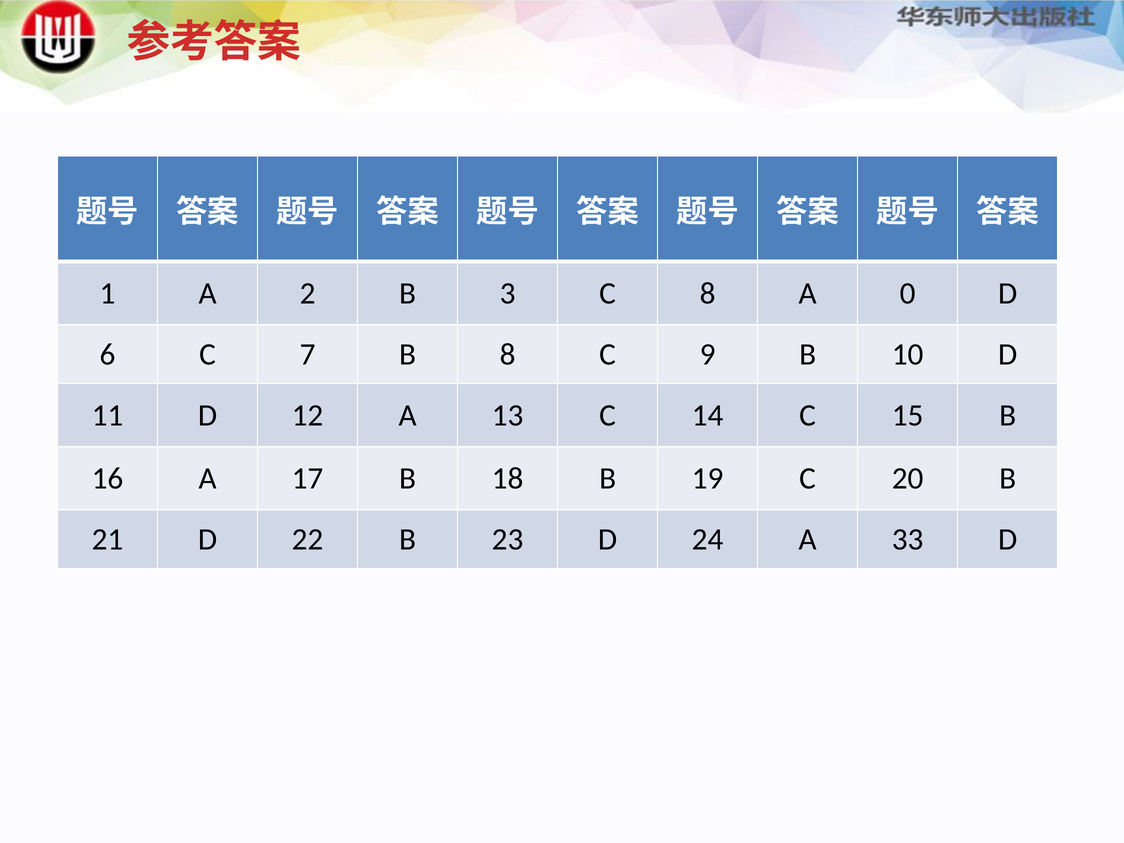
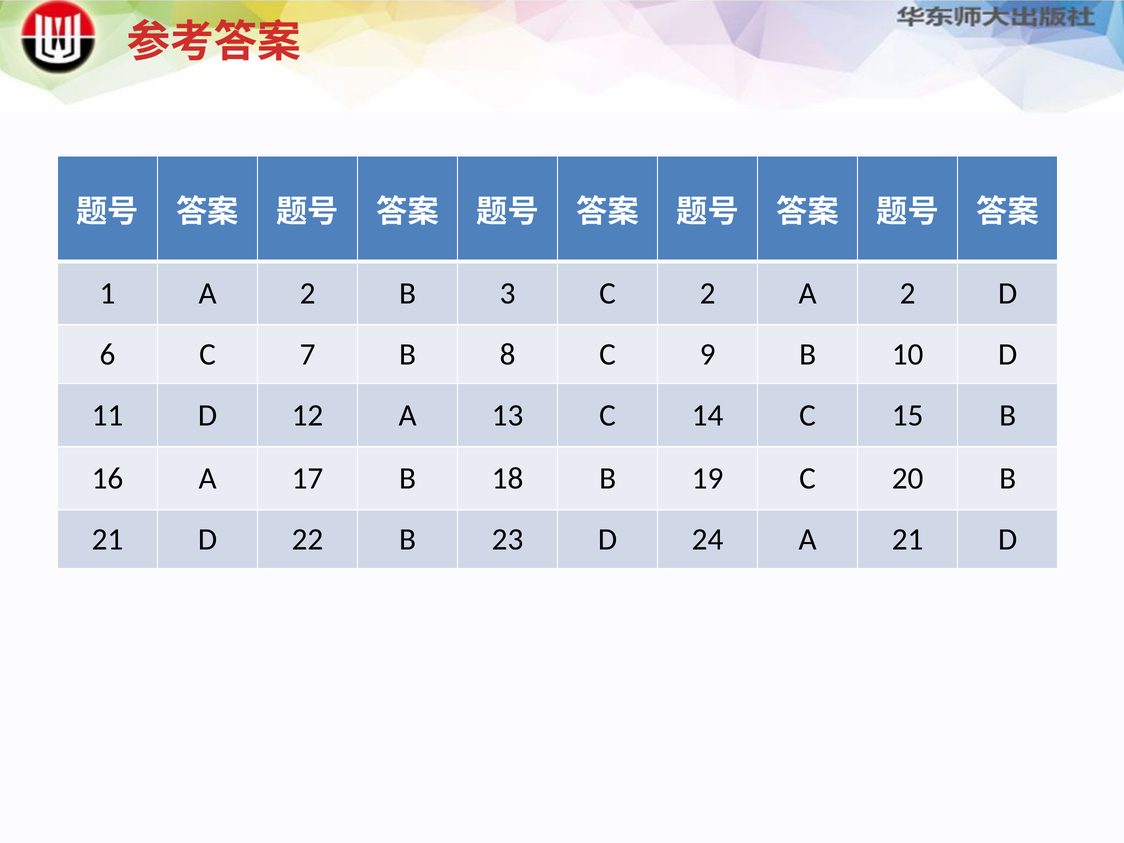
C 8: 8 -> 2 (708, 294)
0: 0 -> 2 (908, 294)
A 33: 33 -> 21 (908, 540)
